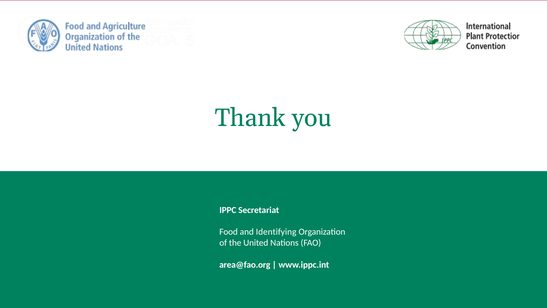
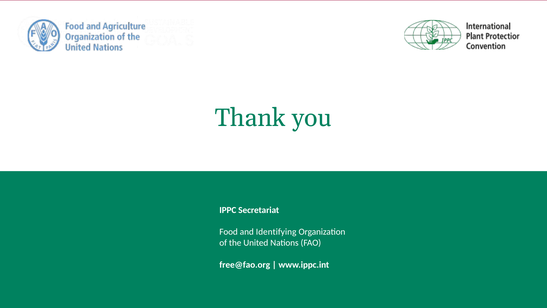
area@fao.org: area@fao.org -> free@fao.org (245, 264)
